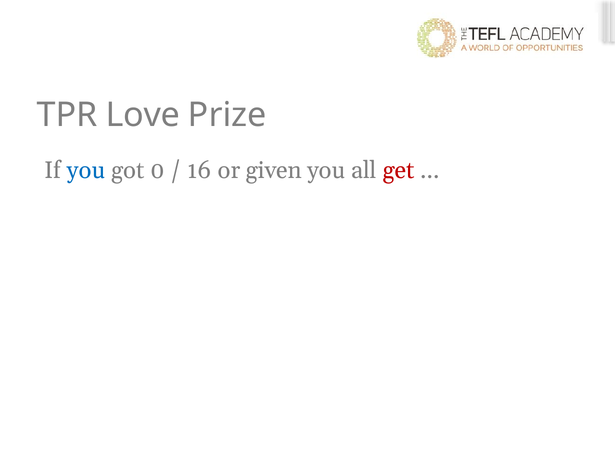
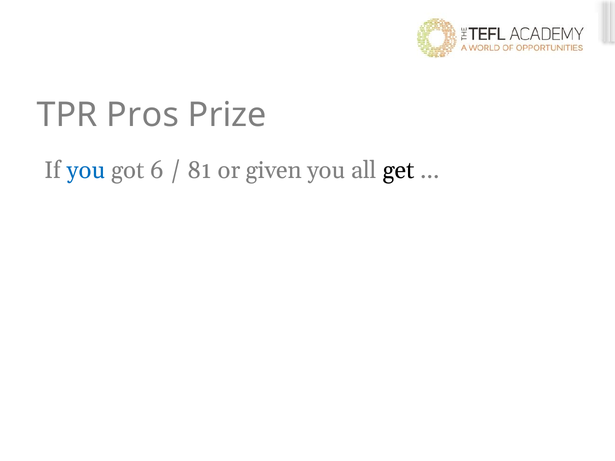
Love: Love -> Pros (143, 115)
0: 0 -> 6 (157, 170)
16: 16 -> 81 (199, 170)
get colour: red -> black (399, 170)
